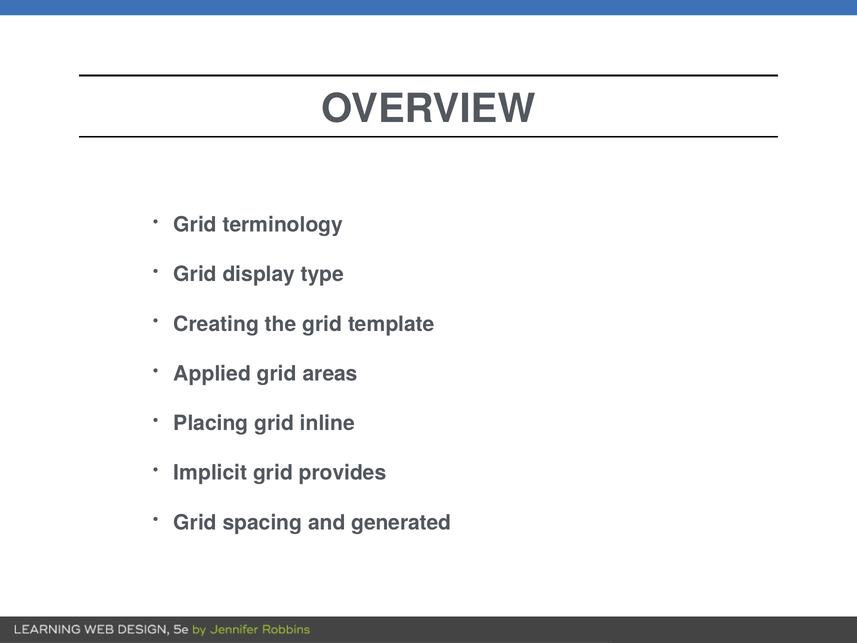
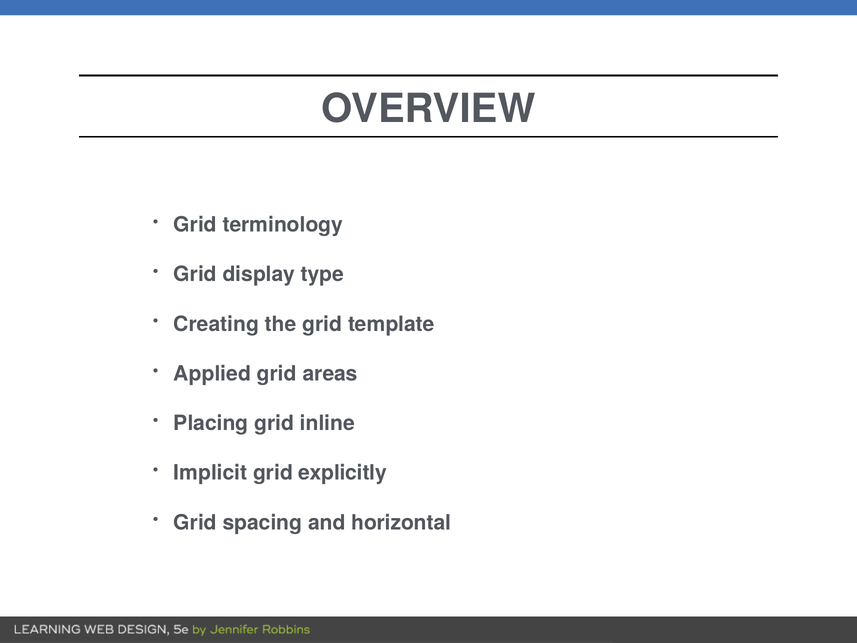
provides: provides -> explicitly (343, 473)
generated: generated -> horizontal (401, 522)
